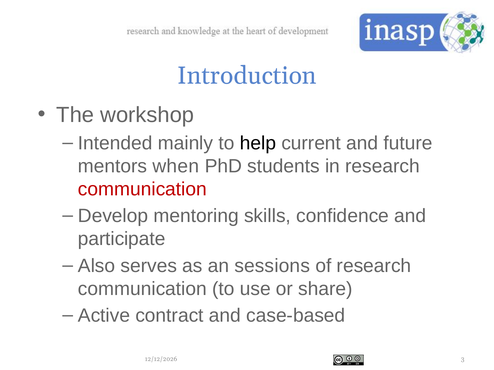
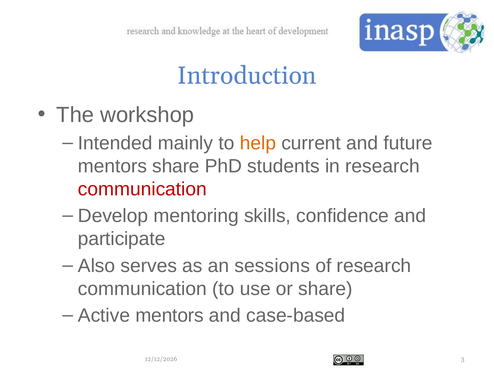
help colour: black -> orange (258, 143)
mentors when: when -> share (176, 166)
Active contract: contract -> mentors (170, 316)
